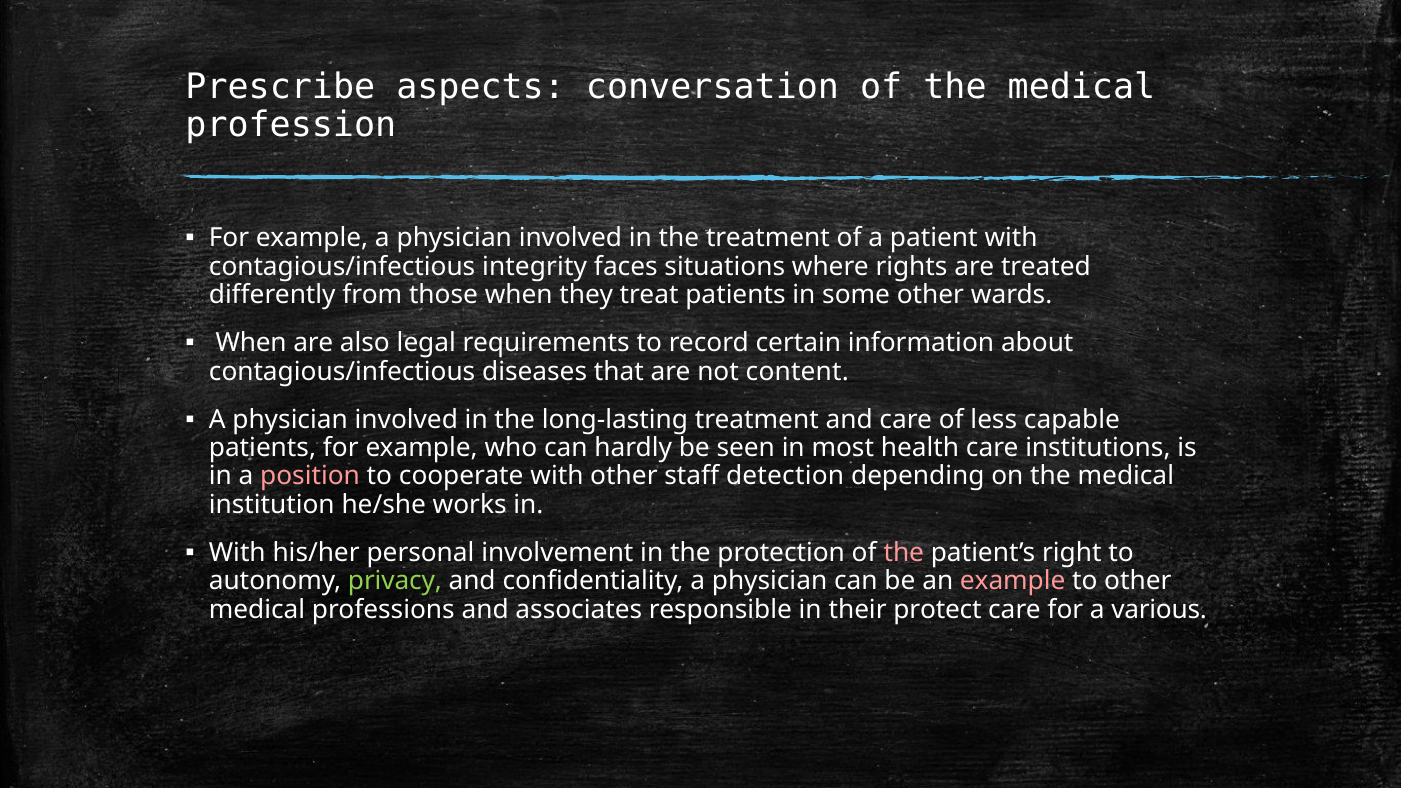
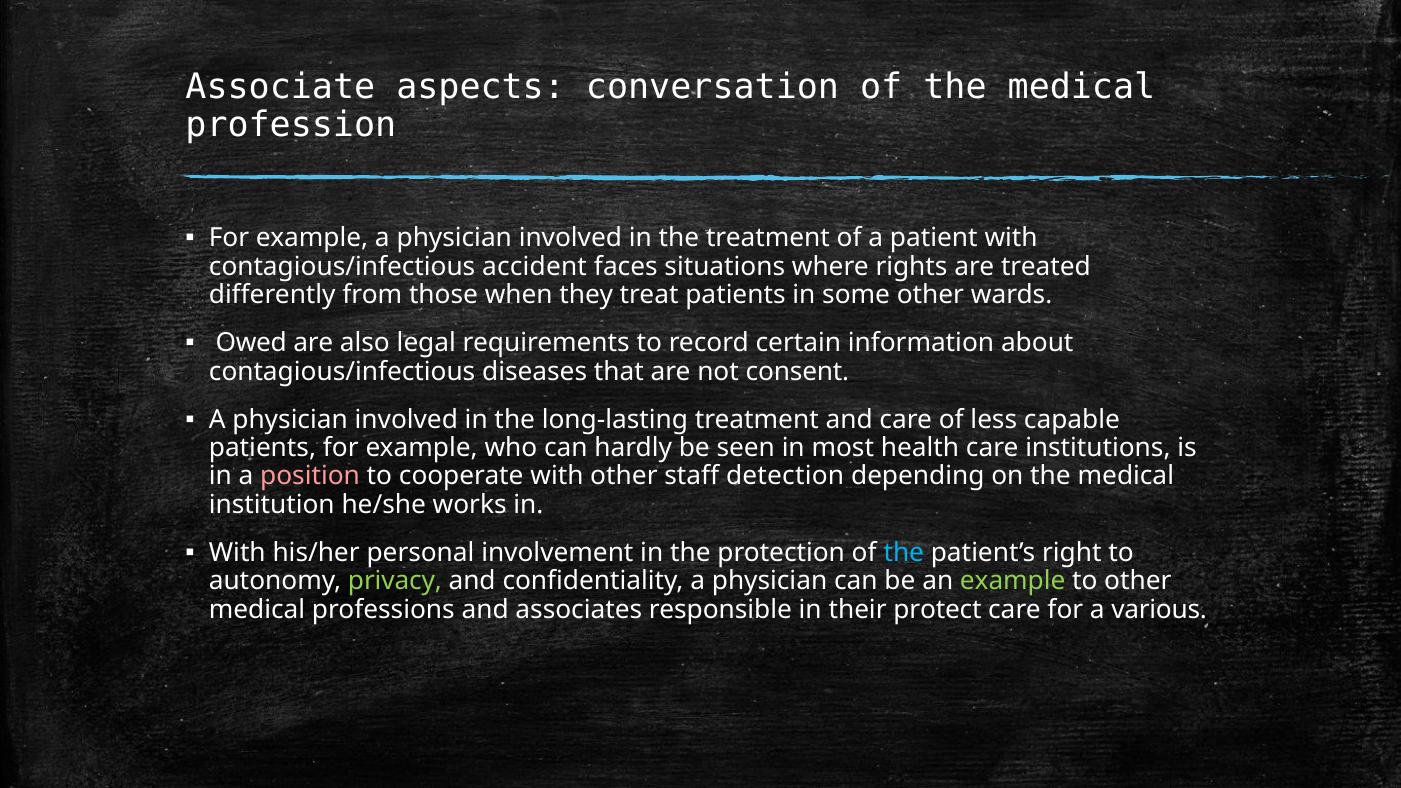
Prescribe: Prescribe -> Associate (280, 87)
integrity: integrity -> accident (535, 267)
When: When -> Owed (251, 343)
content: content -> consent (797, 371)
the colour: pink -> light blue (904, 553)
example colour: pink -> light green (1013, 581)
